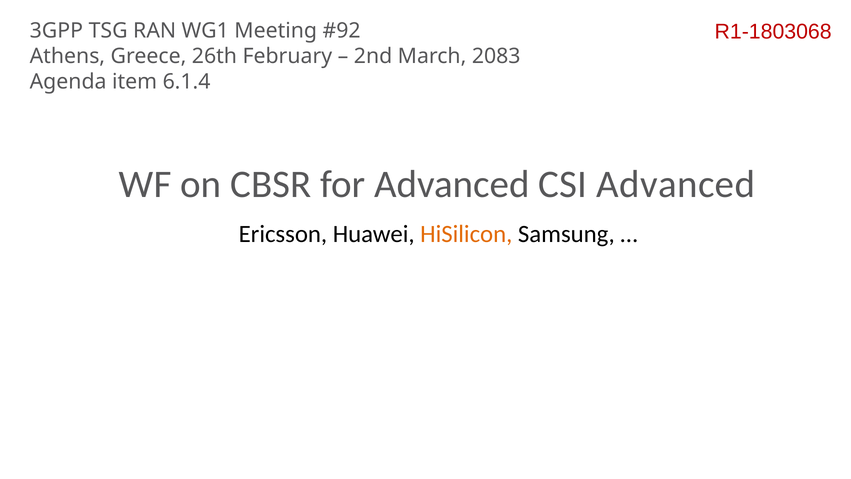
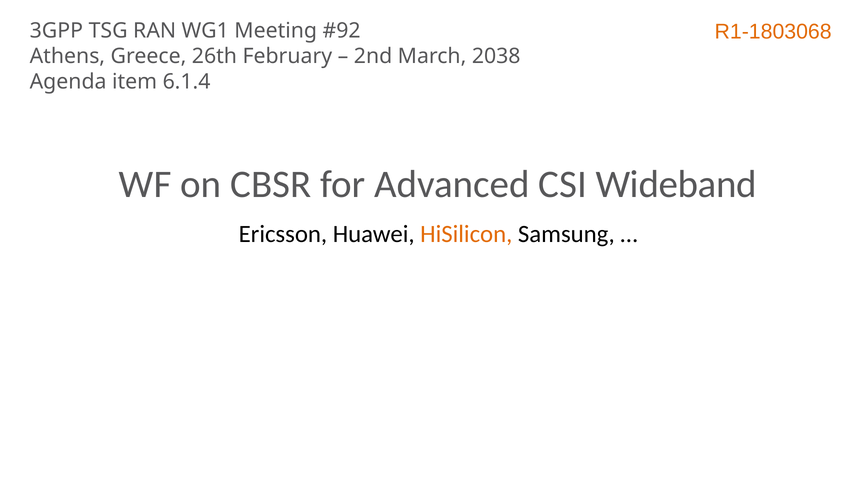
R1-1803068 colour: red -> orange (773, 32)
2083: 2083 -> 2038 (496, 56)
CSI Advanced: Advanced -> Wideband (676, 184)
